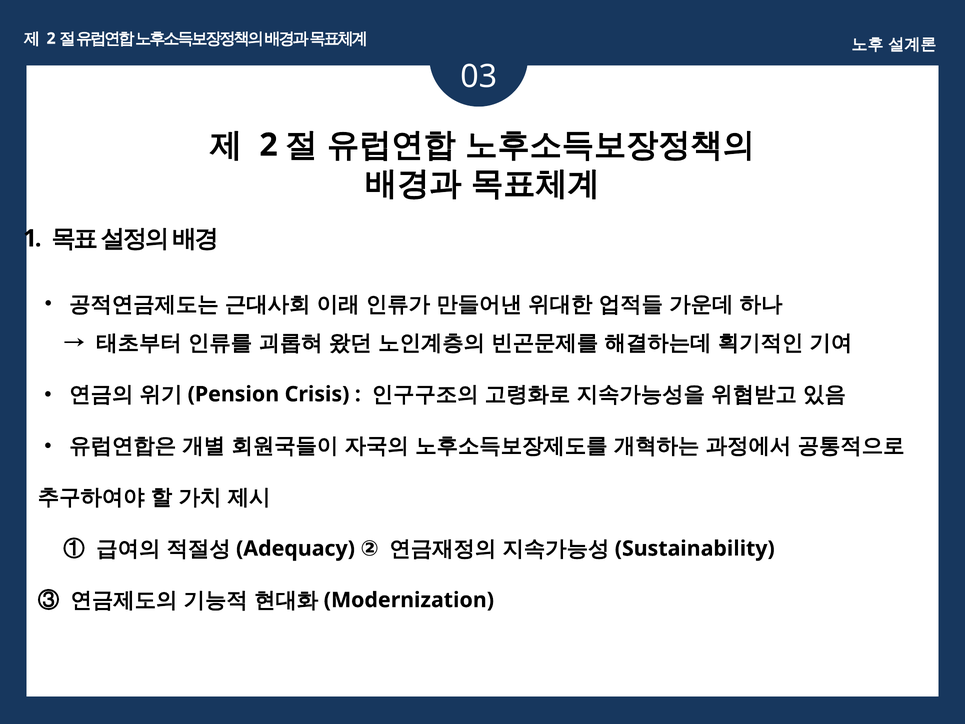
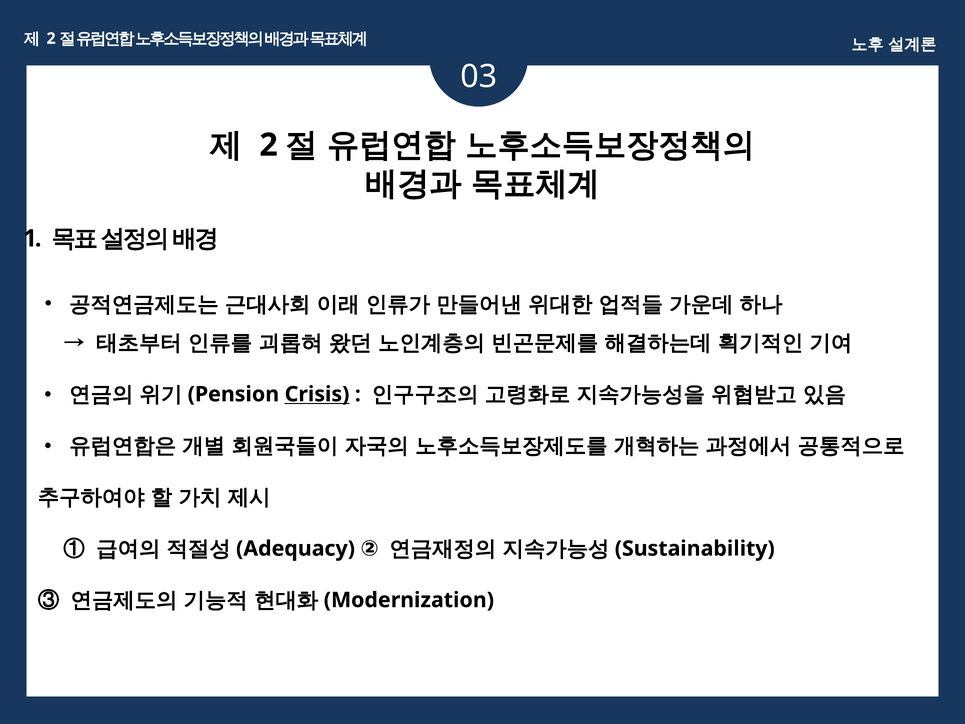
Crisis underline: none -> present (317, 394)
